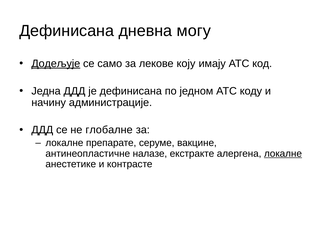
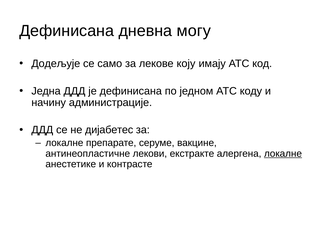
Додељује underline: present -> none (56, 64)
глобалне: глобалне -> дијабетeс (109, 130)
налазе: налазе -> лекови (150, 154)
